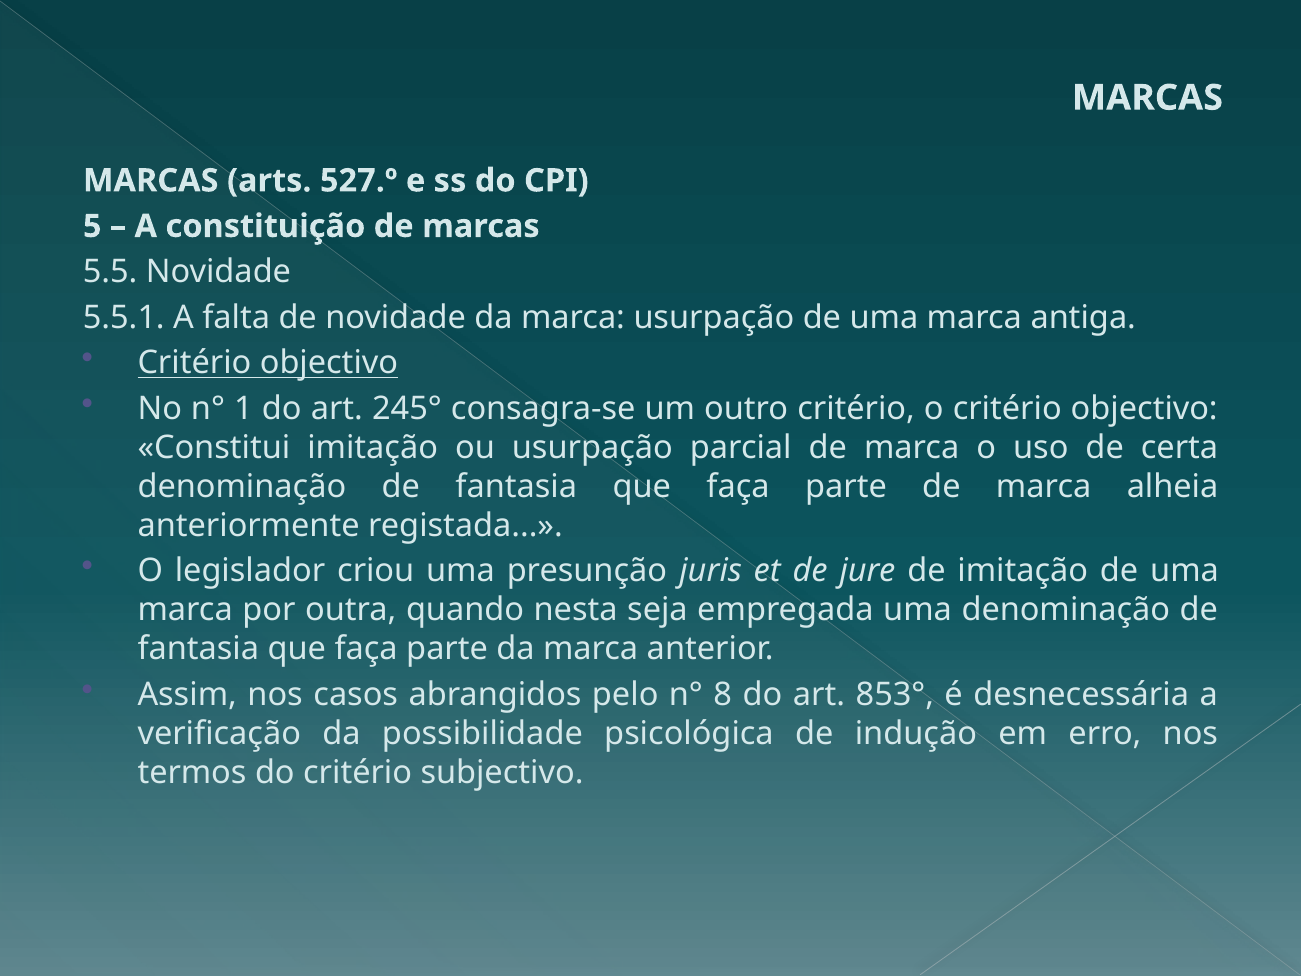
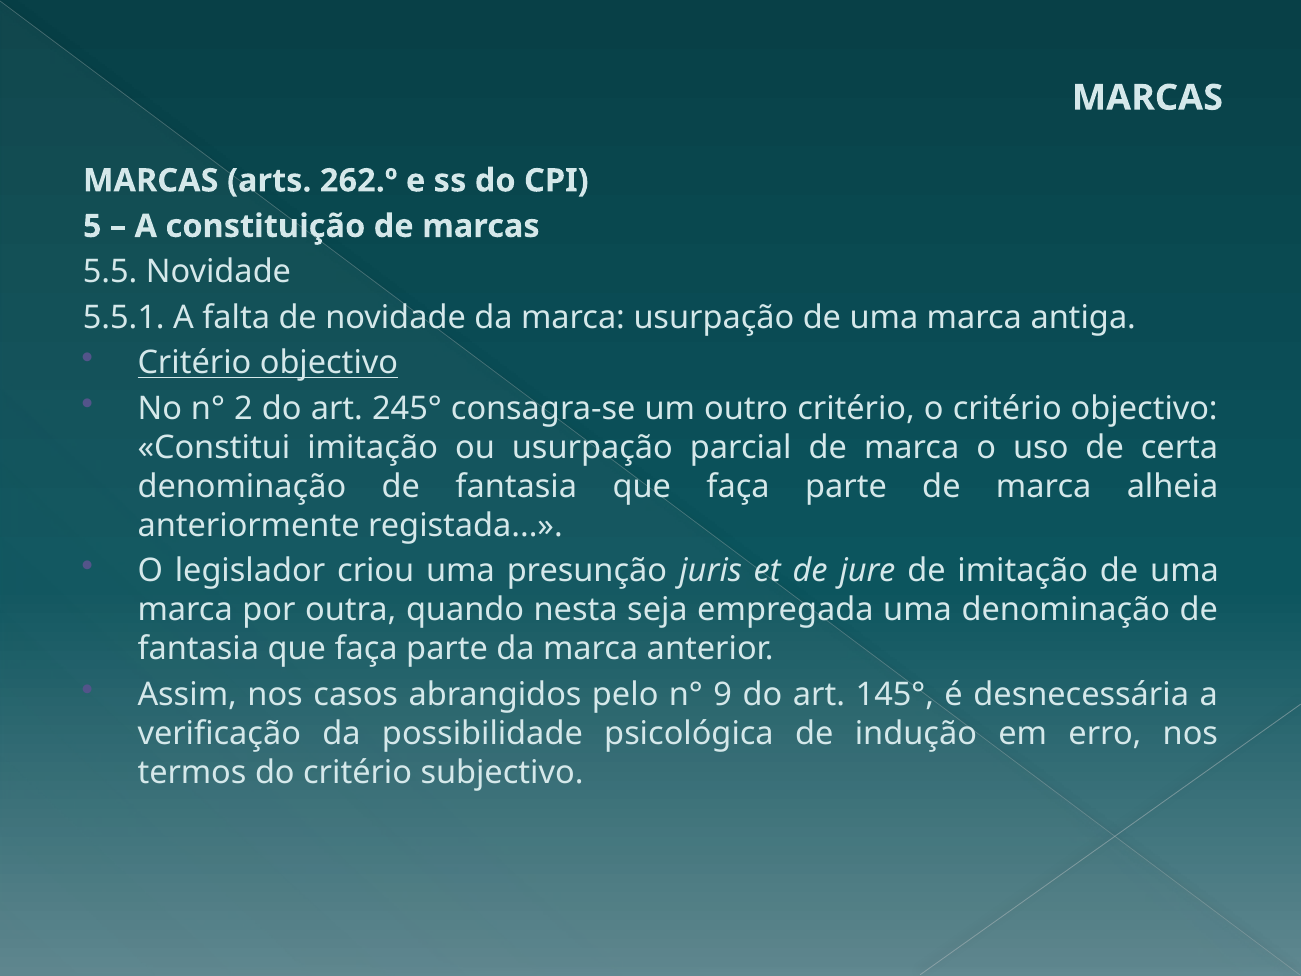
527.º: 527.º -> 262.º (359, 181)
1: 1 -> 2 (243, 408)
8: 8 -> 9 (723, 695)
853°: 853° -> 145° (895, 695)
